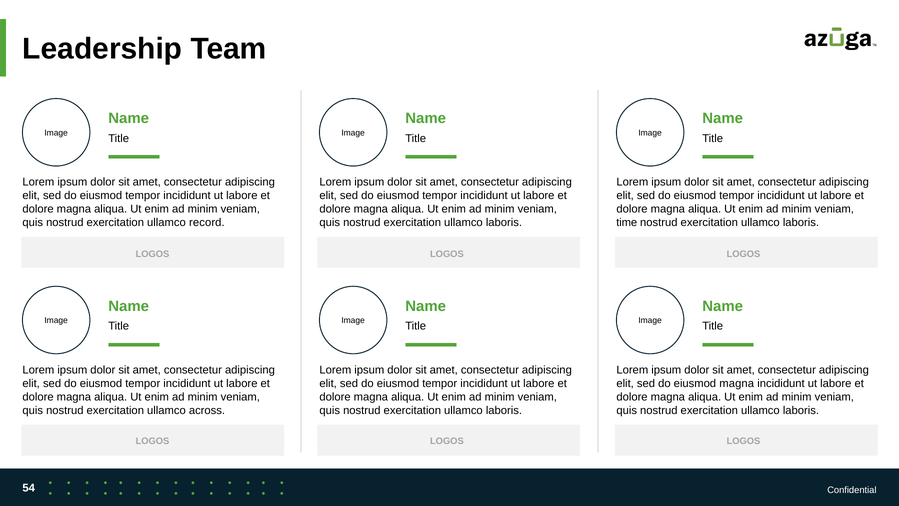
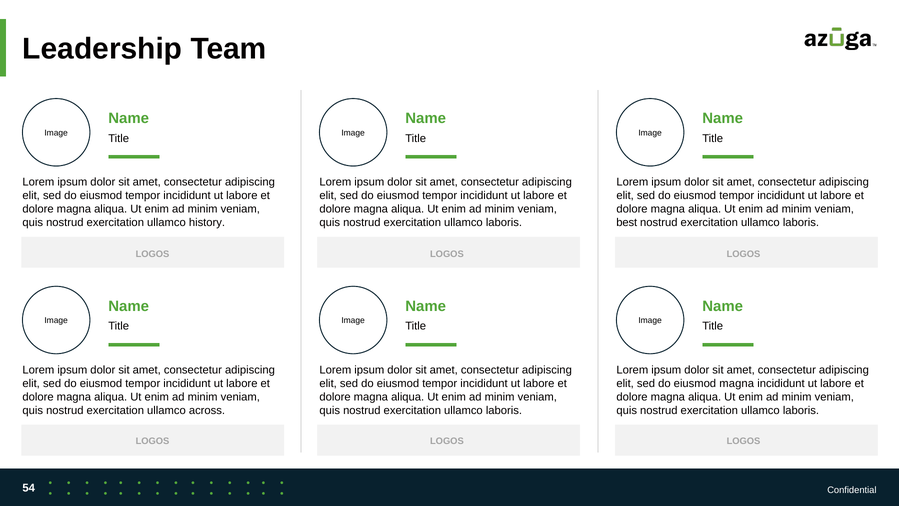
record: record -> history (207, 222)
time: time -> best (627, 222)
